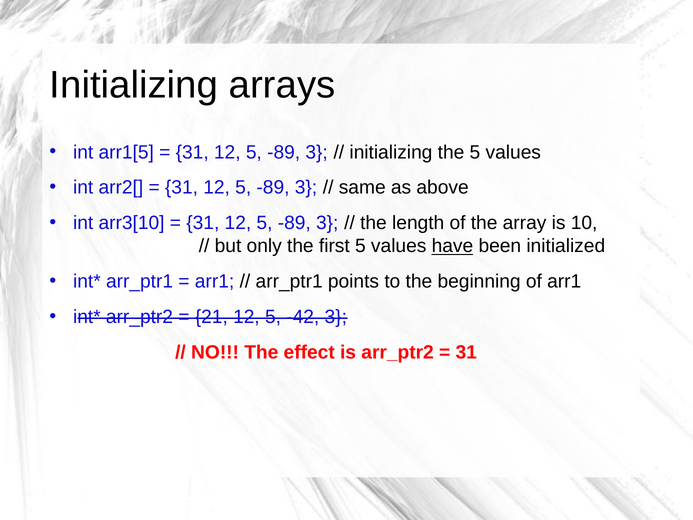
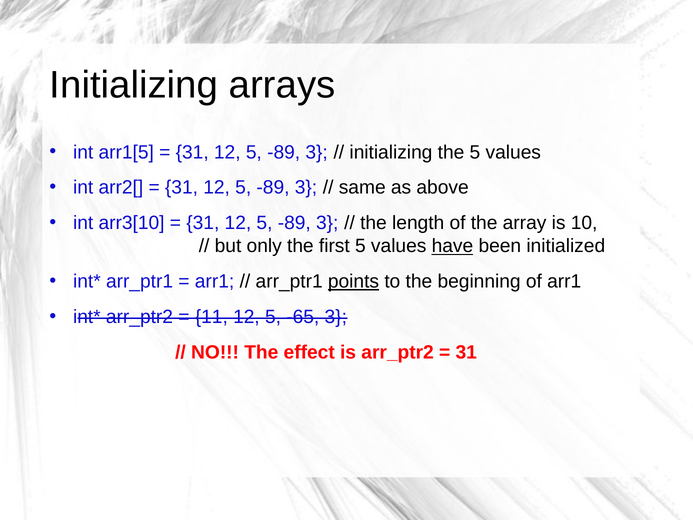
points underline: none -> present (353, 281)
21: 21 -> 11 (211, 317)
-42: -42 -> -65 (303, 317)
